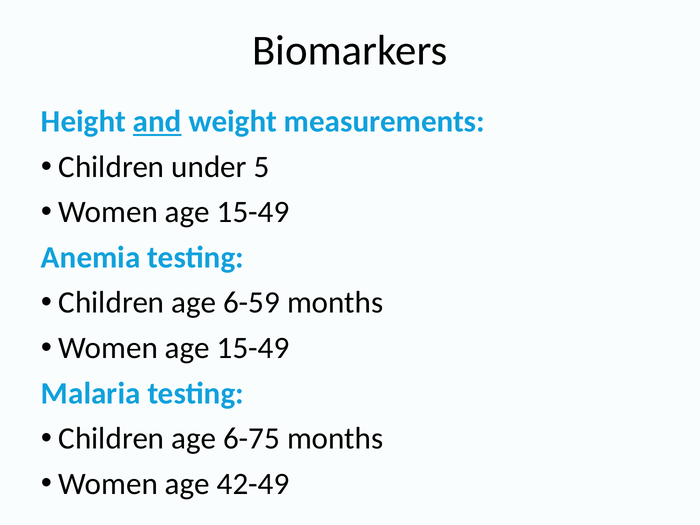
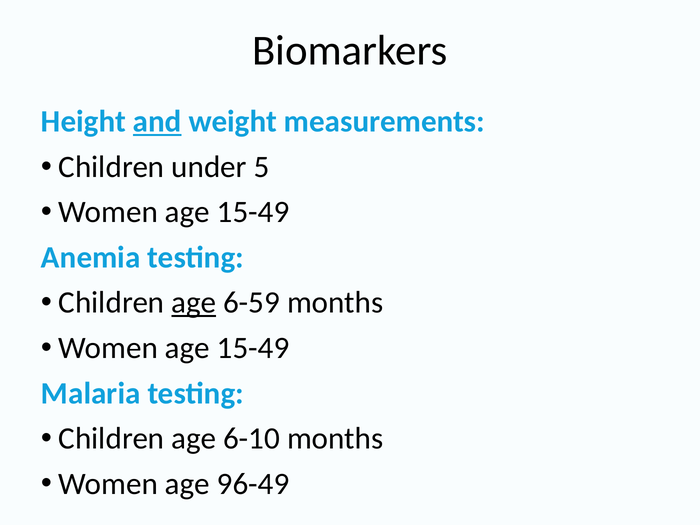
age underline: none -> present (194, 303)
6-75: 6-75 -> 6-10 (252, 439)
42-49: 42-49 -> 96-49 (253, 484)
